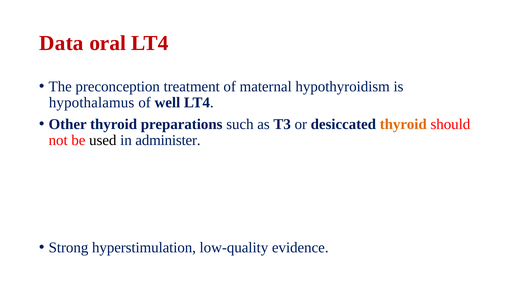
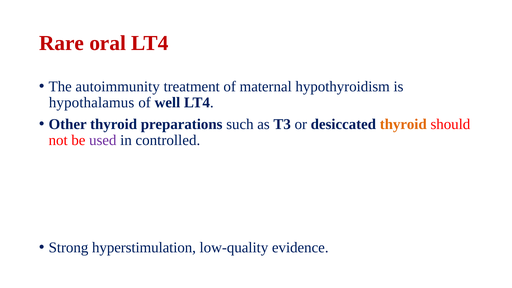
Data: Data -> Rare (62, 43)
preconception: preconception -> autoimmunity (118, 87)
used colour: black -> purple (103, 140)
administer: administer -> controlled (168, 140)
